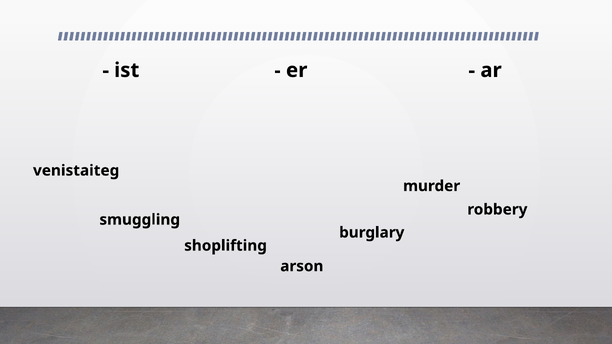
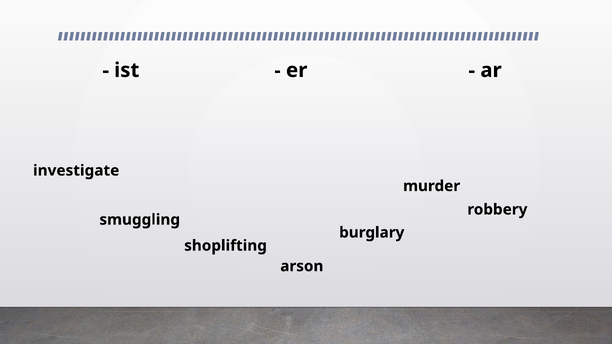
venistaiteg: venistaiteg -> investigate (76, 171)
